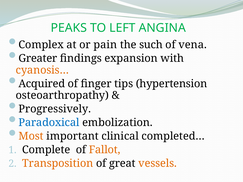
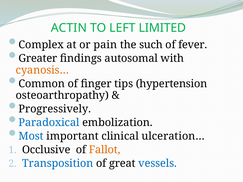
PEAKS: PEAKS -> ACTIN (69, 28)
ANGINA: ANGINA -> LIMITED (162, 28)
vena: vena -> fever (193, 45)
expansion: expansion -> autosomal (131, 58)
Acquired: Acquired -> Common (42, 84)
Most colour: orange -> blue (31, 136)
completed…: completed… -> ulceration… (173, 136)
Complete: Complete -> Occlusive (46, 150)
Transposition colour: orange -> blue (58, 164)
vessels colour: orange -> blue (158, 164)
